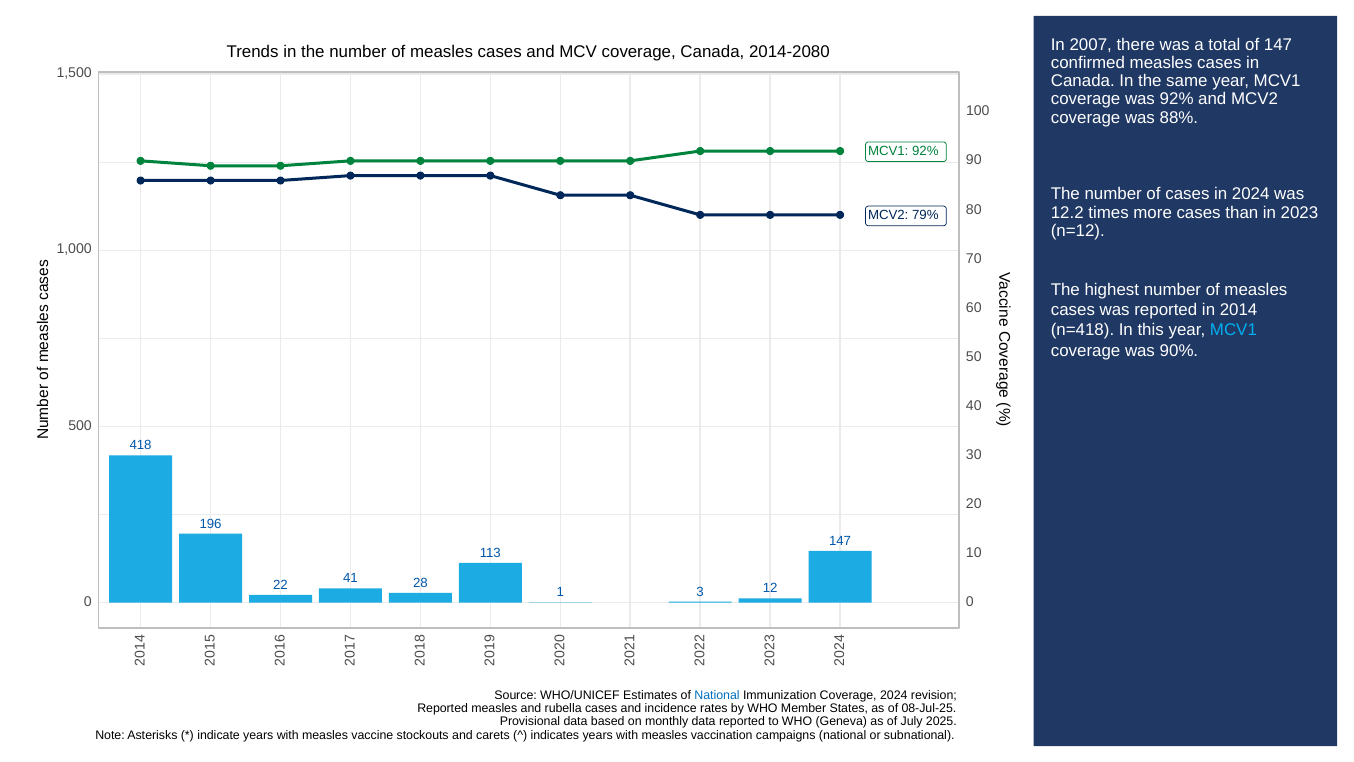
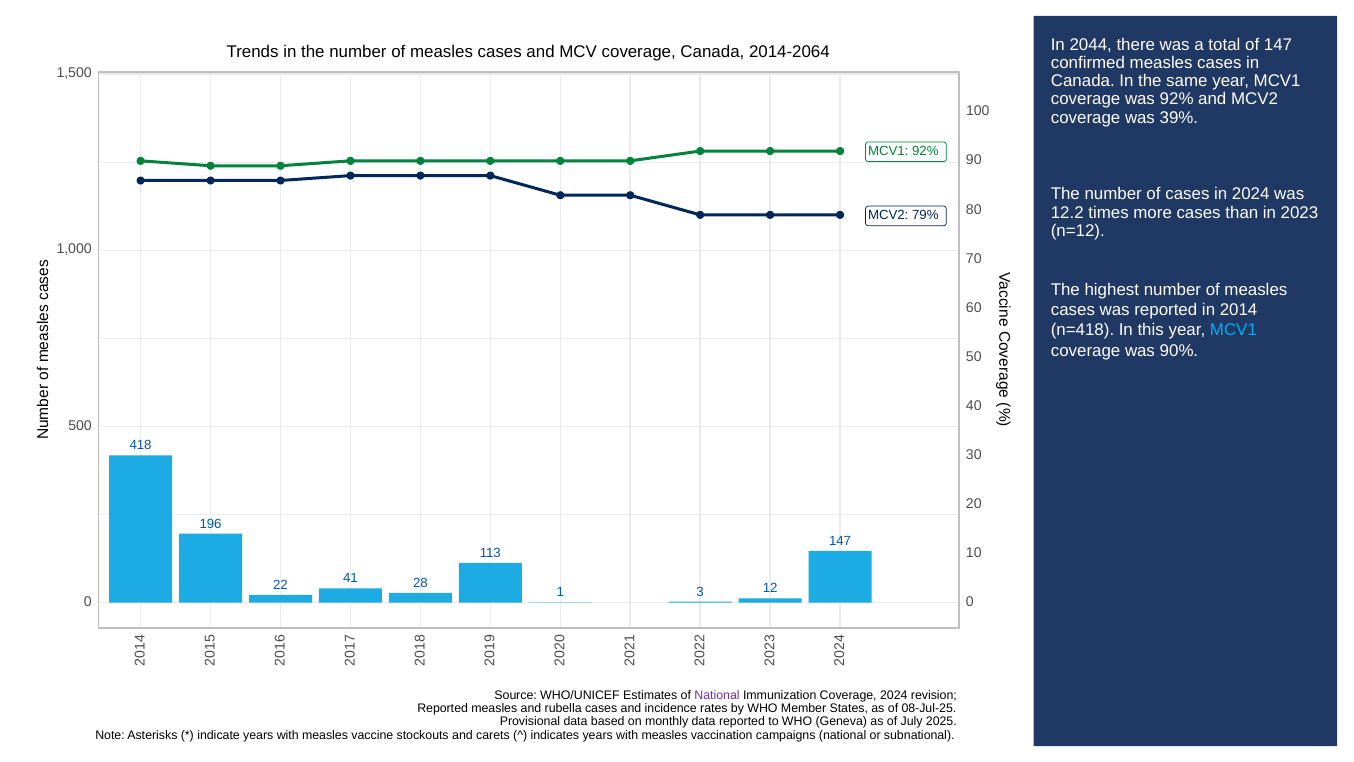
2007: 2007 -> 2044 (1091, 45)
2014-2080: 2014-2080 -> 2014-2064 (789, 52)
88%: 88% -> 39% (1179, 118)
National colour: blue -> purple (717, 695)
